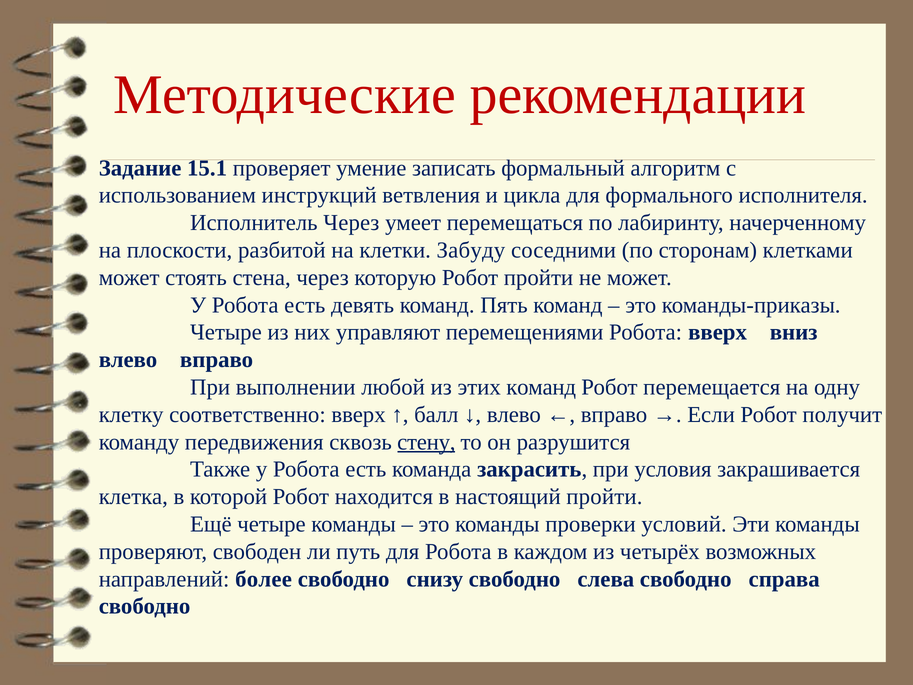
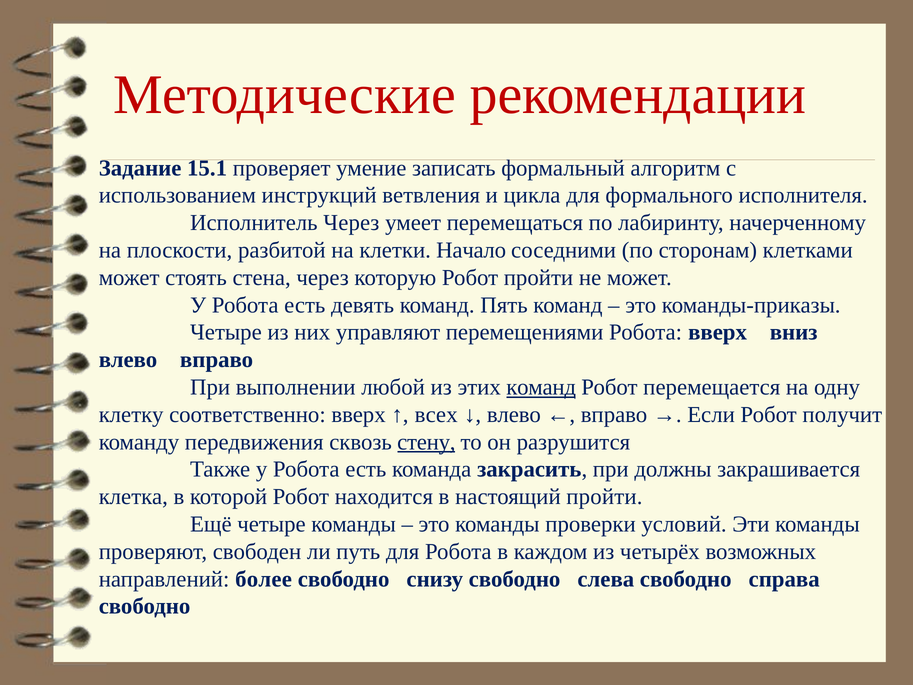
Забуду: Забуду -> Начало (471, 250)
команд underline: none -> present (541, 387)
балл: балл -> всех (436, 414)
условия: условия -> должны (673, 469)
